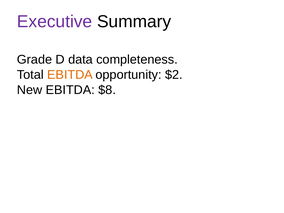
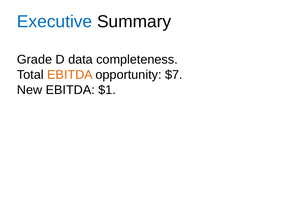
Executive colour: purple -> blue (55, 22)
$2: $2 -> $7 (174, 75)
$8: $8 -> $1 (107, 90)
